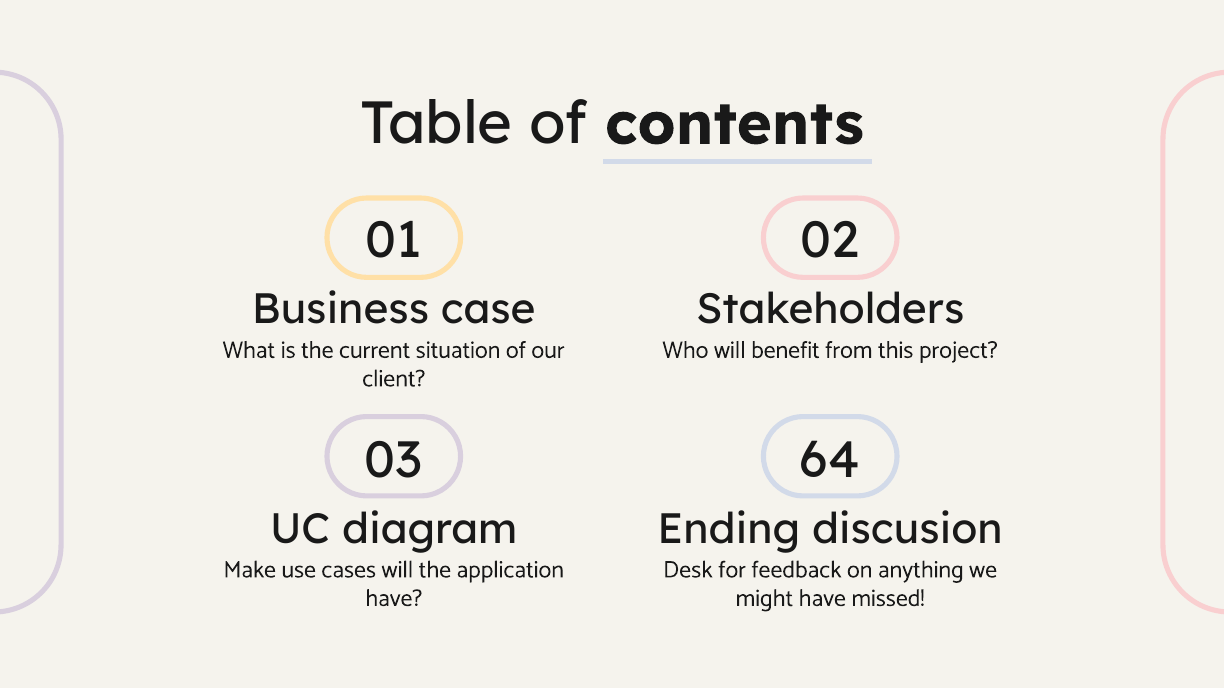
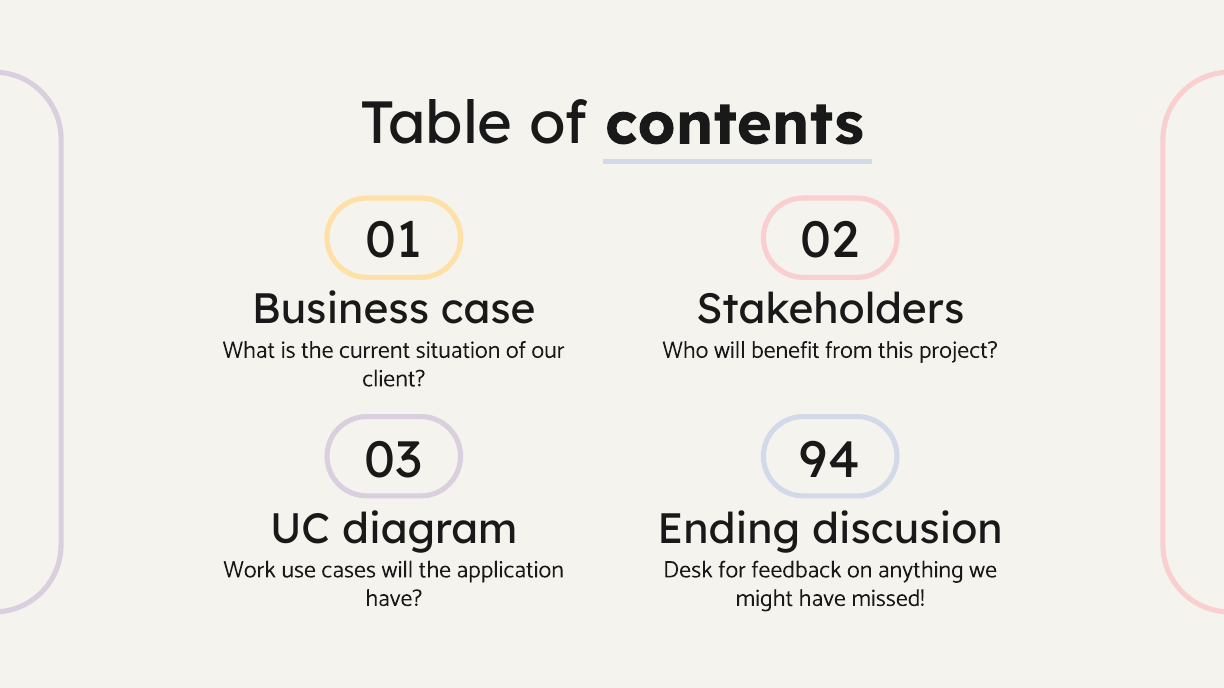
64: 64 -> 94 (830, 461)
Make: Make -> Work (250, 570)
